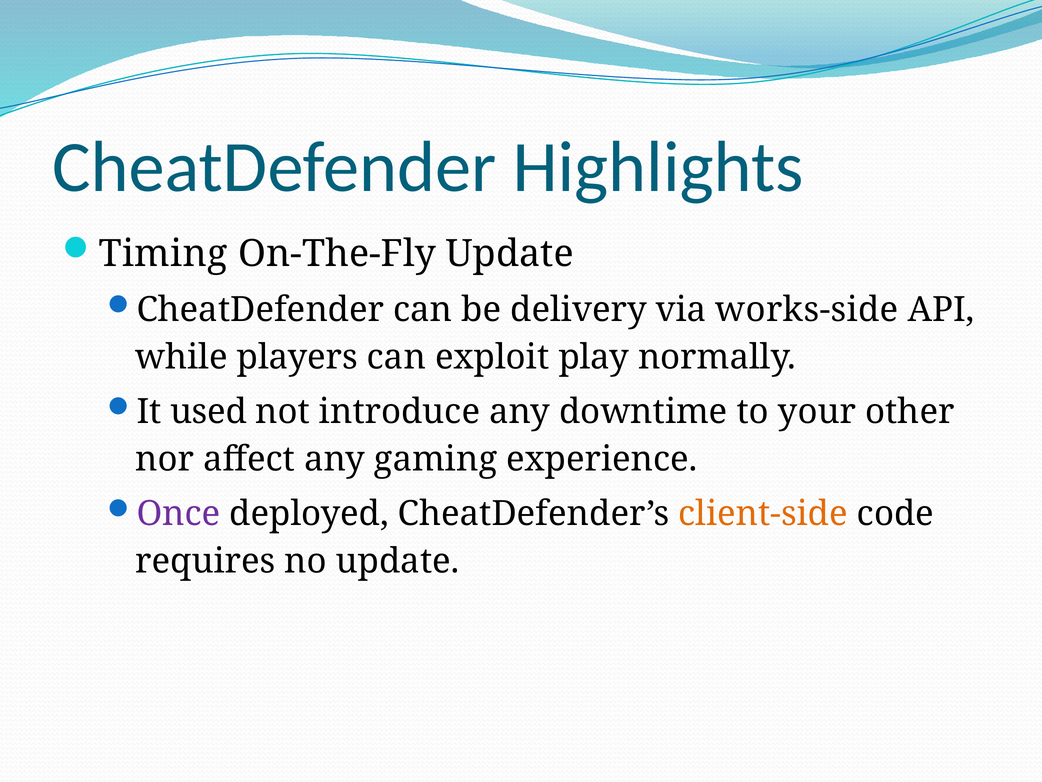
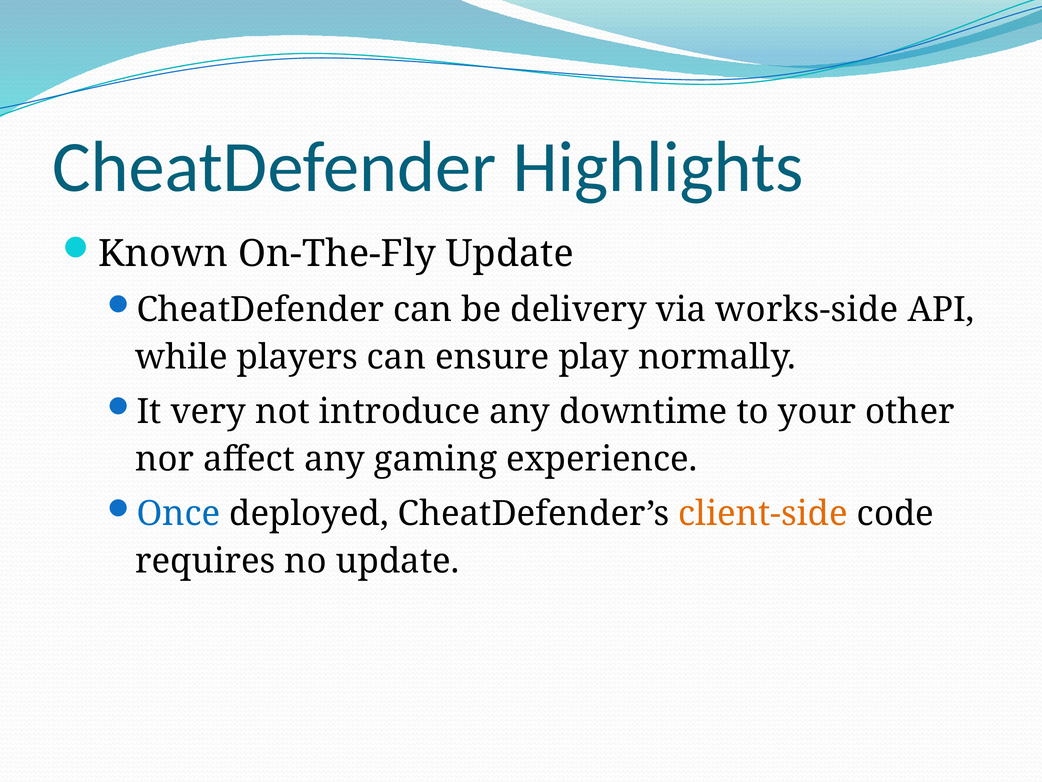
Timing: Timing -> Known (163, 254)
exploit: exploit -> ensure (492, 357)
used: used -> very (208, 411)
Once colour: purple -> blue (179, 513)
